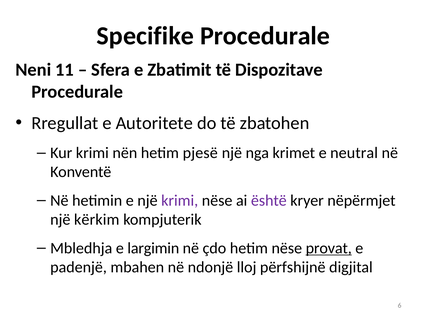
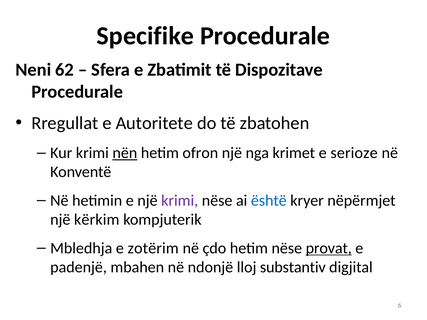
11: 11 -> 62 (65, 70)
nën underline: none -> present (125, 153)
pjesë: pjesë -> ofron (200, 153)
neutral: neutral -> serioze (354, 153)
është colour: purple -> blue (269, 201)
largimin: largimin -> zotërim (153, 248)
përfshijnë: përfshijnë -> substantiv (293, 267)
